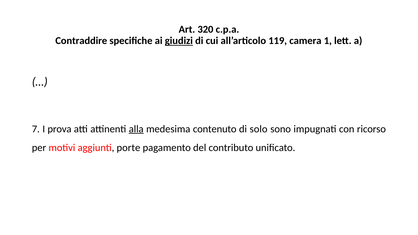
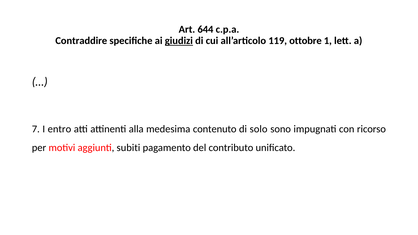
320: 320 -> 644 (205, 30)
camera: camera -> ottobre (305, 41)
prova: prova -> entro (59, 129)
alla underline: present -> none (136, 129)
porte: porte -> subiti (128, 148)
